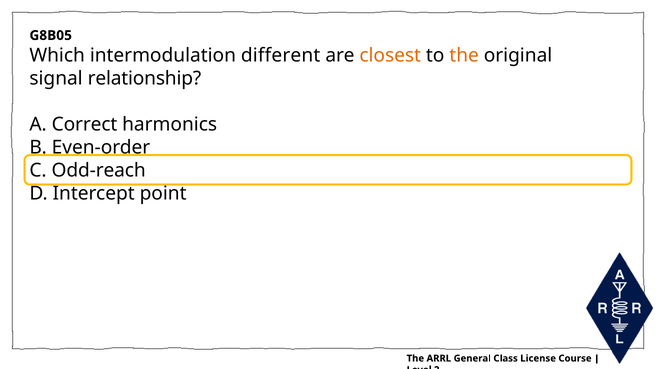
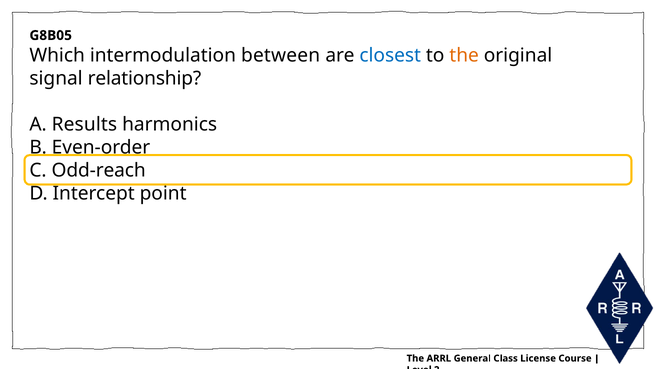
different: different -> between (281, 56)
closest colour: orange -> blue (390, 56)
Correct: Correct -> Results (84, 124)
